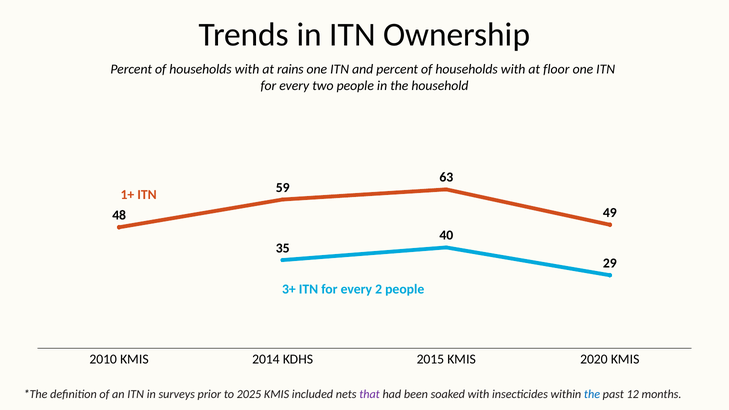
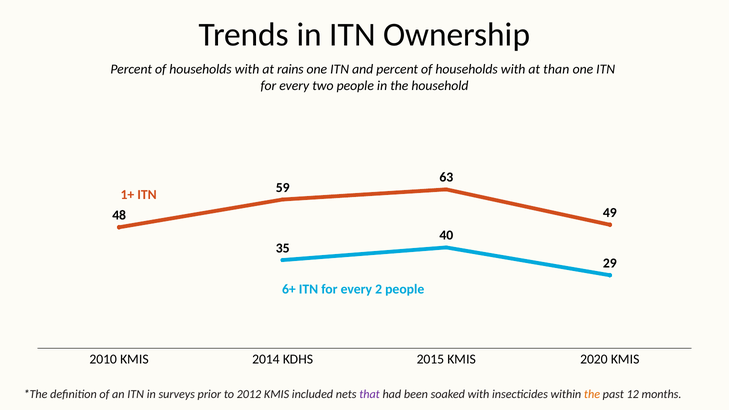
floor: floor -> than (556, 69)
3+: 3+ -> 6+ (289, 289)
2025: 2025 -> 2012 (249, 394)
the colour: blue -> orange (592, 394)
